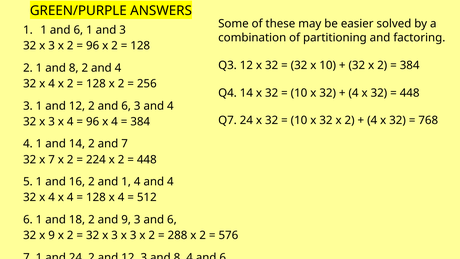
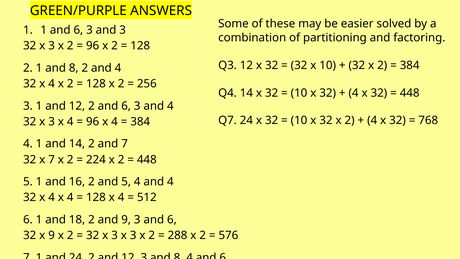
1 and 6 1: 1 -> 3 (89, 30)
and 1: 1 -> 5 (126, 182)
